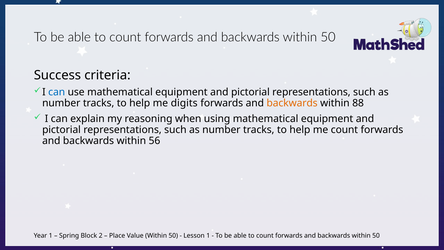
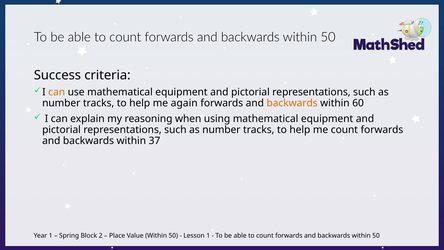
can colour: blue -> orange (57, 92)
digits: digits -> again (184, 103)
88: 88 -> 60 (358, 103)
56: 56 -> 37 (154, 141)
